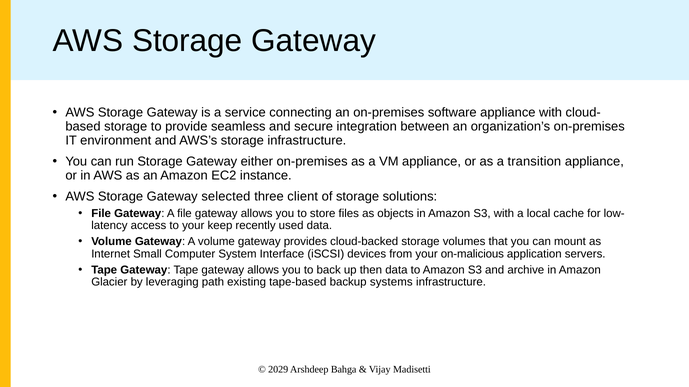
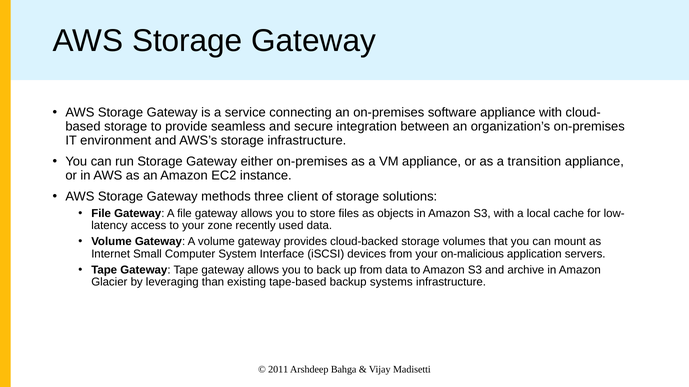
selected: selected -> methods (226, 197)
keep: keep -> zone (220, 226)
up then: then -> from (371, 270)
path: path -> than (213, 283)
2029: 2029 -> 2011 (278, 370)
